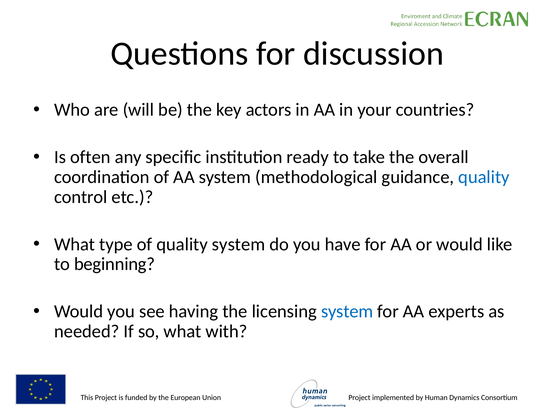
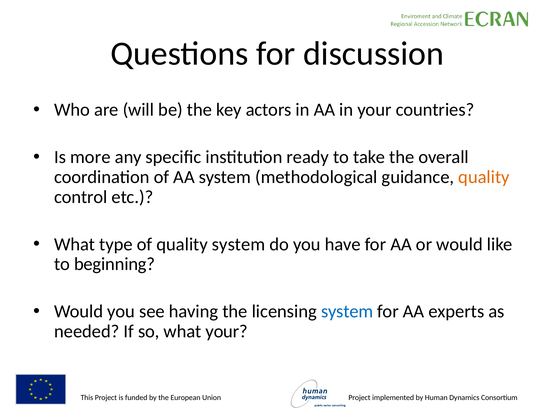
often: often -> more (90, 157)
quality colour: blue -> orange (484, 177)
what with: with -> your (227, 332)
